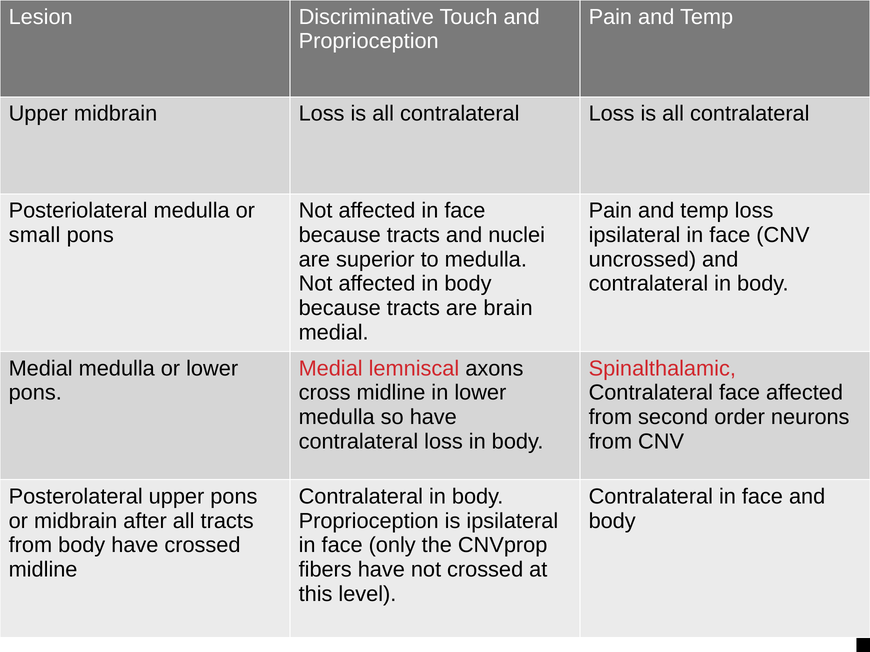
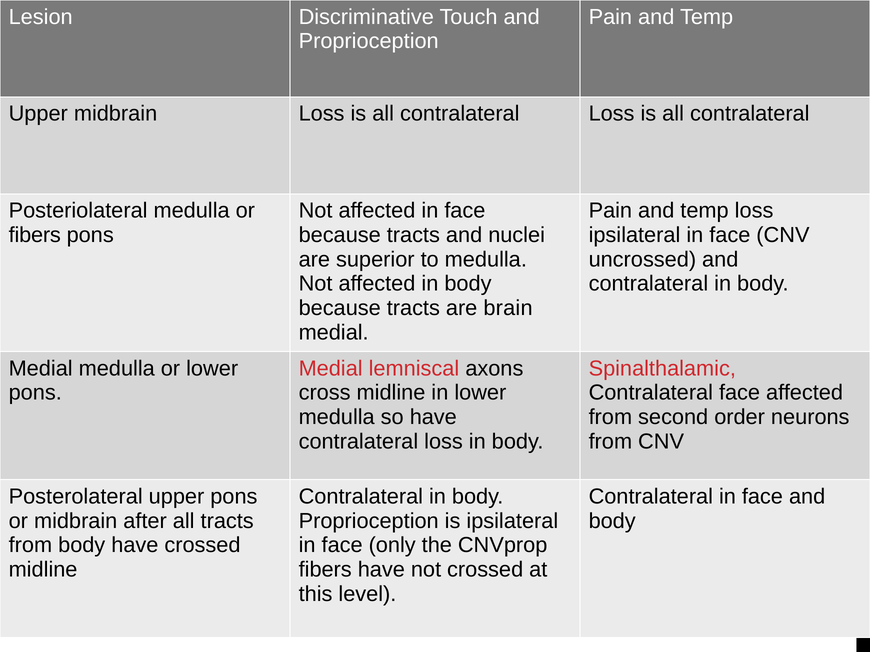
small: small -> fibers (35, 235)
